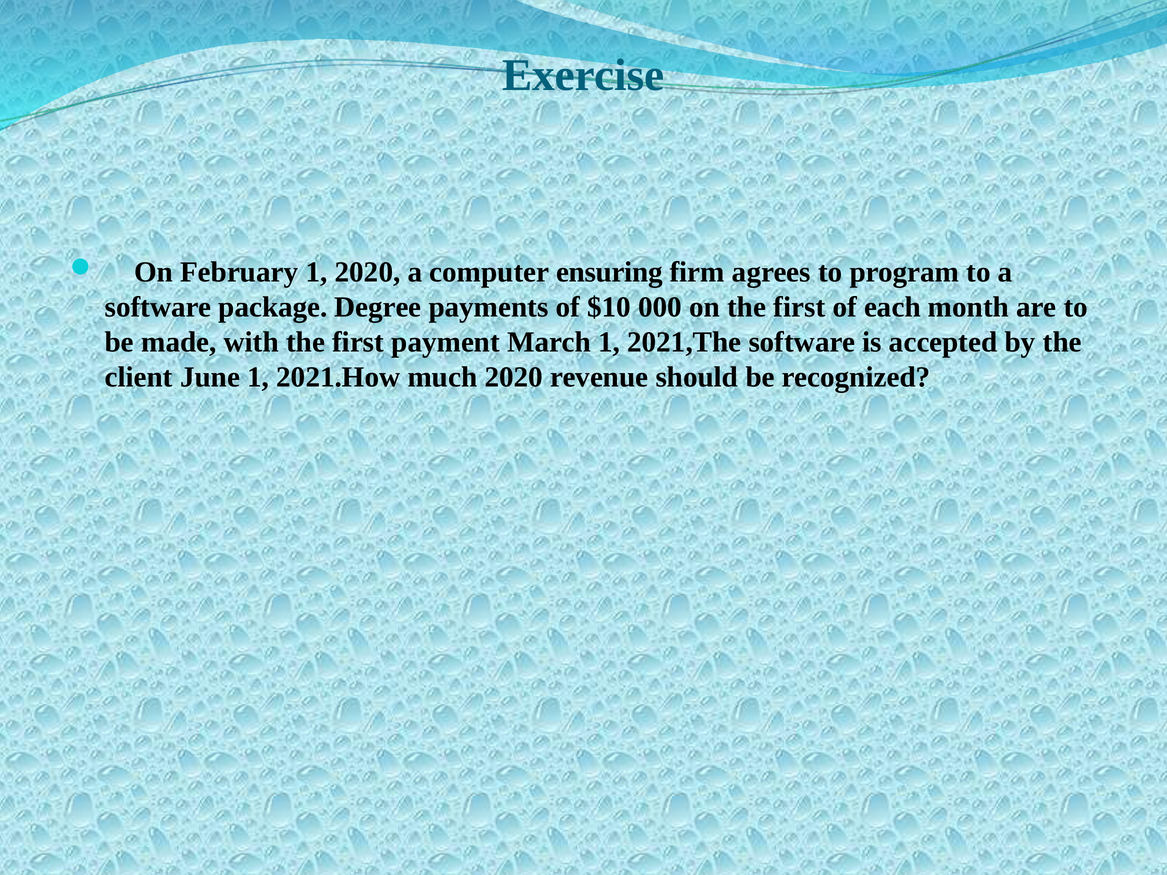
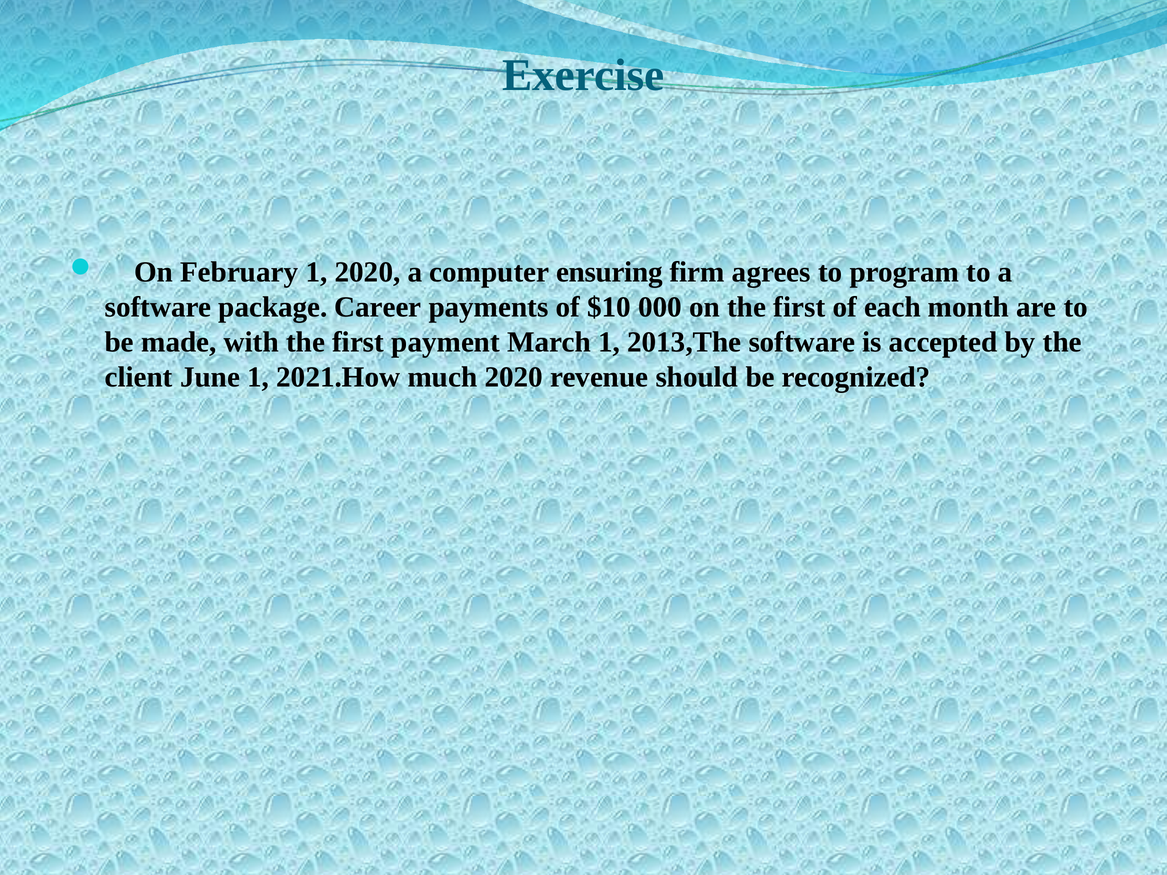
Degree: Degree -> Career (378, 307)
2021,The: 2021,The -> 2013,The (684, 342)
